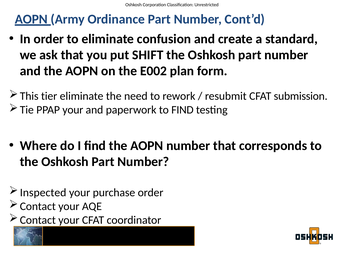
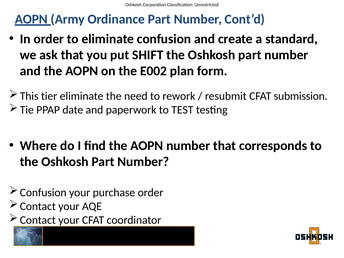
PPAP your: your -> date (73, 110)
to FIND: FIND -> TEST (182, 110)
Inspected: Inspected -> Confusion (43, 192)
